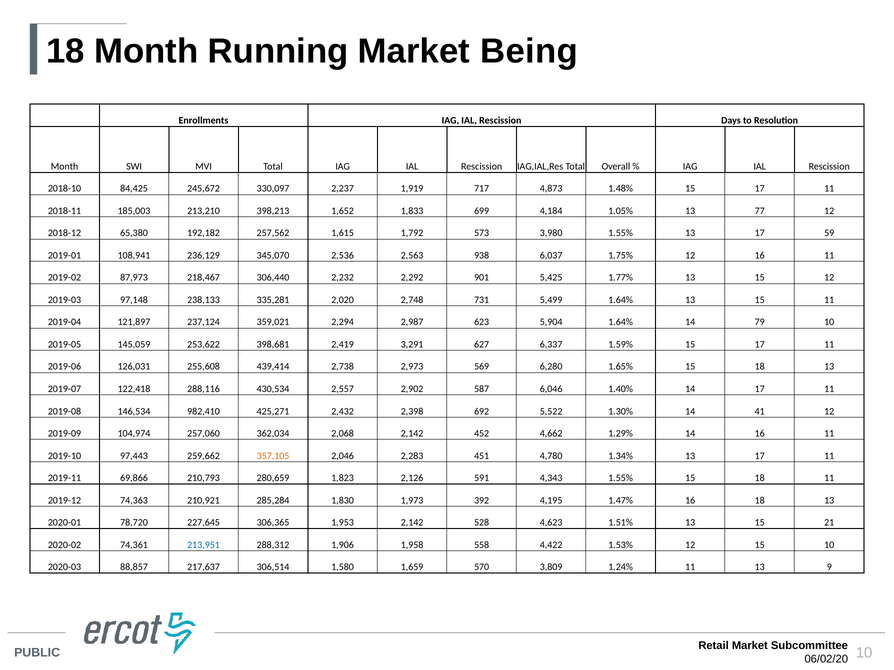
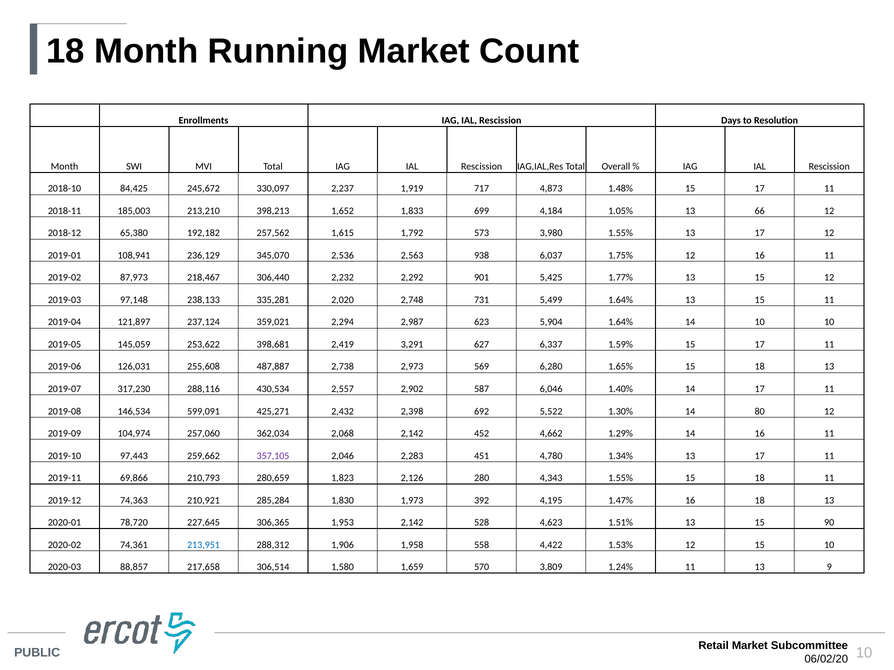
Being: Being -> Count (529, 52)
77: 77 -> 66 (760, 211)
17 59: 59 -> 12 (829, 233)
14 79: 79 -> 10 (760, 322)
439,414: 439,414 -> 487,887 (273, 367)
122,418: 122,418 -> 317,230 (134, 389)
982,410: 982,410 -> 599,091 (204, 412)
41: 41 -> 80 (760, 412)
357,105 colour: orange -> purple (273, 456)
591: 591 -> 280 (482, 478)
21: 21 -> 90 (829, 523)
217,637: 217,637 -> 217,658 (204, 568)
